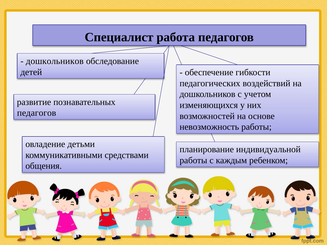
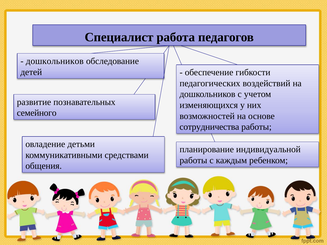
педагогов: педагогов -> семейного (37, 113)
невозможность: невозможность -> сотрудничества (209, 127)
